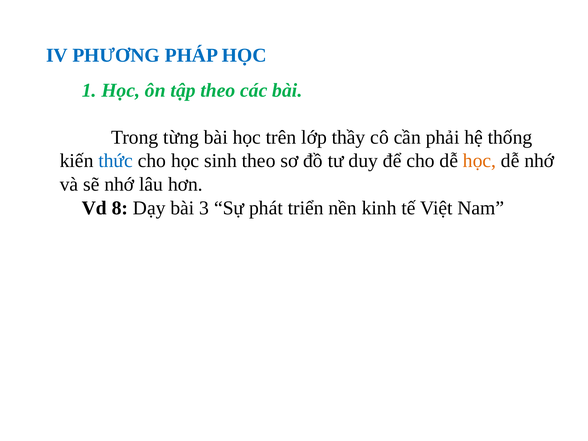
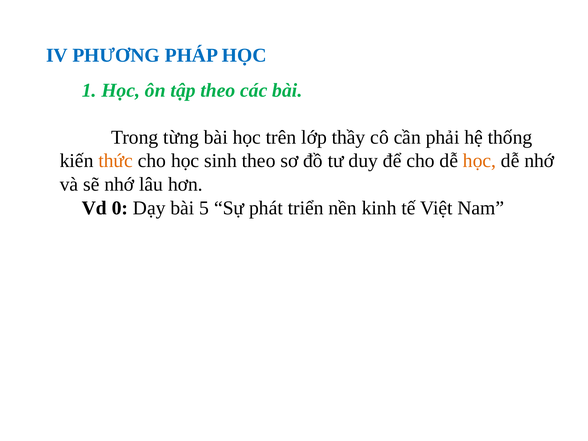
thức colour: blue -> orange (116, 161)
8: 8 -> 0 (120, 208)
3: 3 -> 5 (204, 208)
